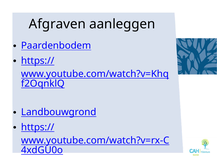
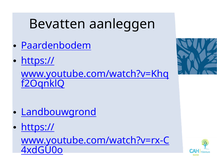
Afgraven: Afgraven -> Bevatten (57, 24)
